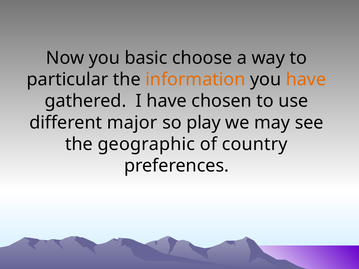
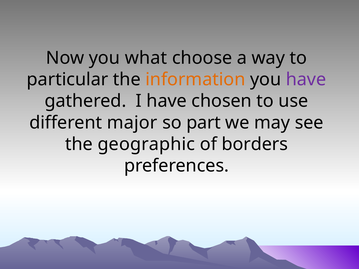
basic: basic -> what (146, 58)
have colour: orange -> purple (306, 80)
play: play -> part (204, 123)
country: country -> borders (255, 144)
